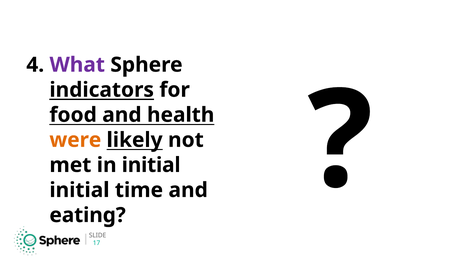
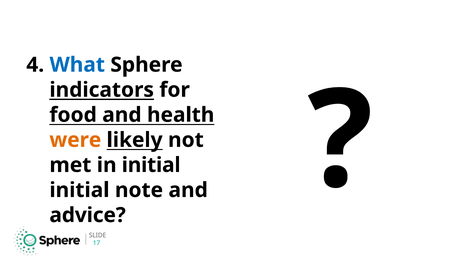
What colour: purple -> blue (77, 65)
time: time -> note (139, 190)
eating: eating -> advice (88, 215)
